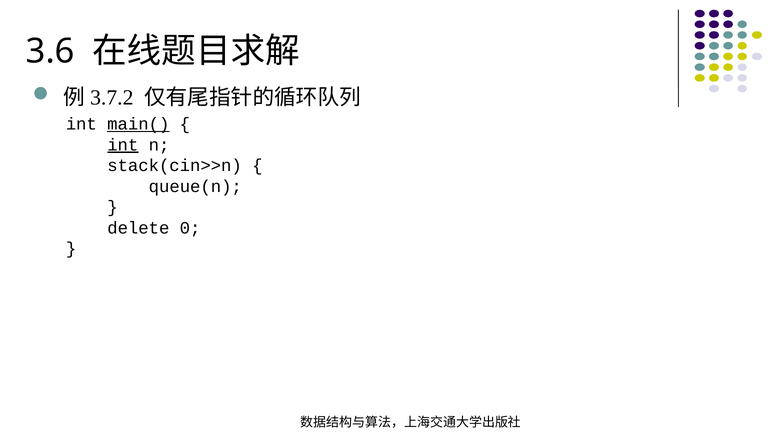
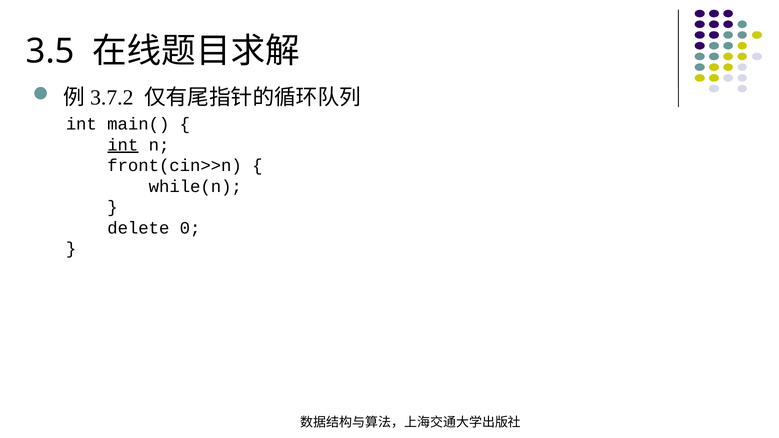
3.6: 3.6 -> 3.5 (50, 51)
main( underline: present -> none (138, 124)
stack(cin>>n: stack(cin>>n -> front(cin>>n (175, 166)
queue(n: queue(n -> while(n (195, 186)
